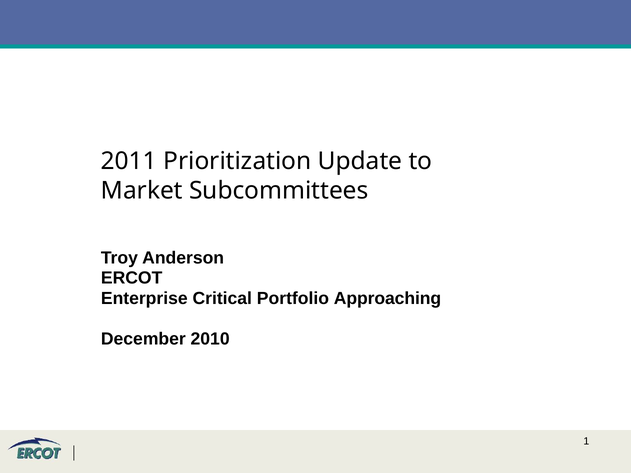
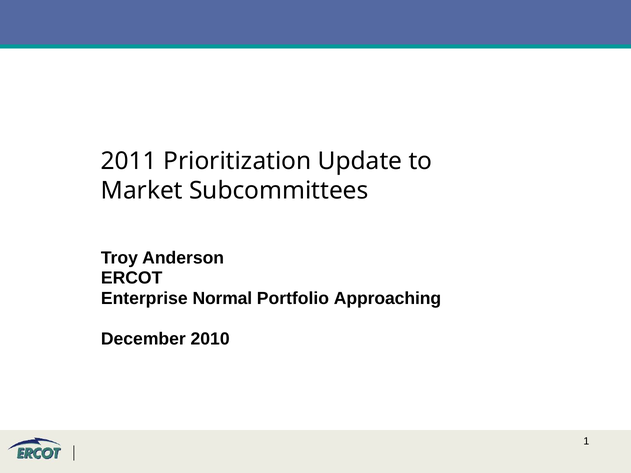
Critical: Critical -> Normal (222, 299)
